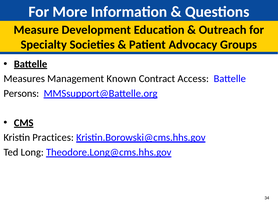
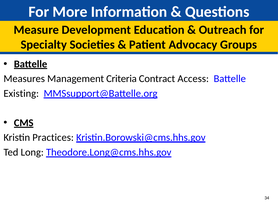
Known: Known -> Criteria (121, 79)
Persons: Persons -> Existing (21, 93)
